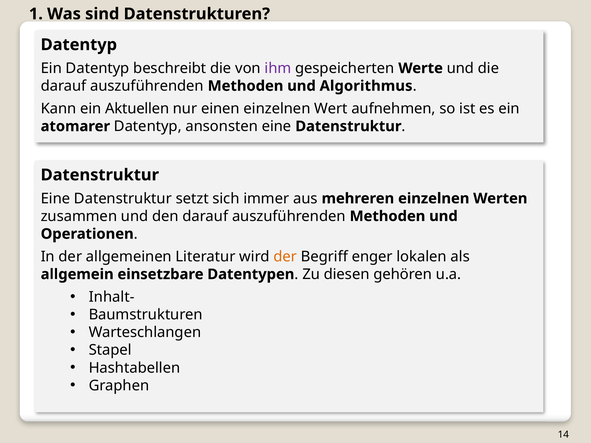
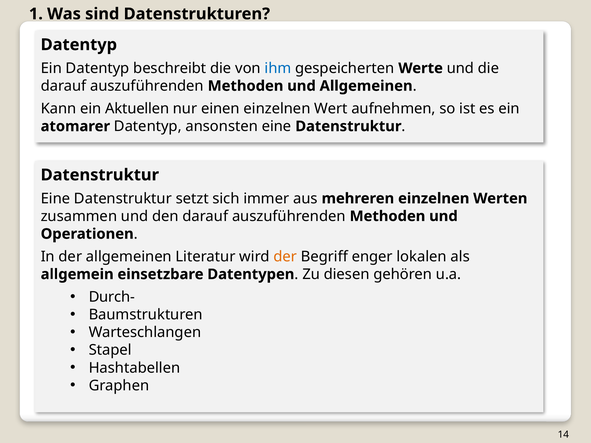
ihm colour: purple -> blue (278, 68)
und Algorithmus: Algorithmus -> Allgemeinen (366, 86)
Inhalt-: Inhalt- -> Durch- (112, 297)
